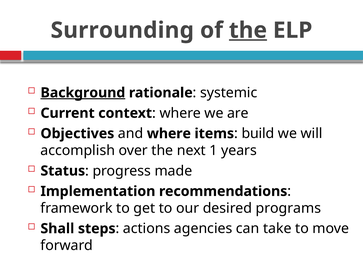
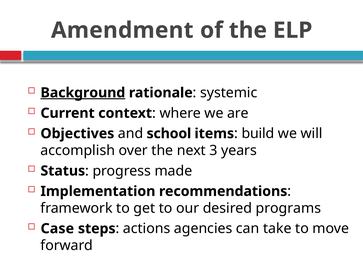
Surrounding: Surrounding -> Amendment (122, 30)
the underline: present -> none (248, 30)
and where: where -> school (169, 134)
1: 1 -> 3 (213, 151)
Shall: Shall -> Case (57, 229)
